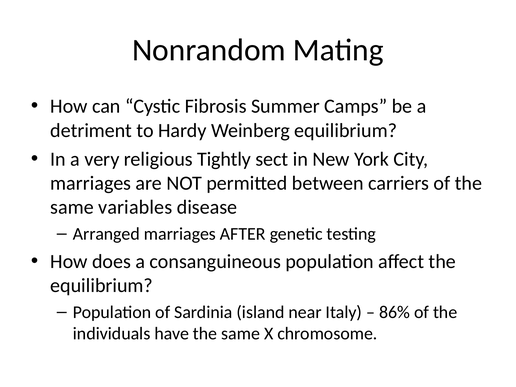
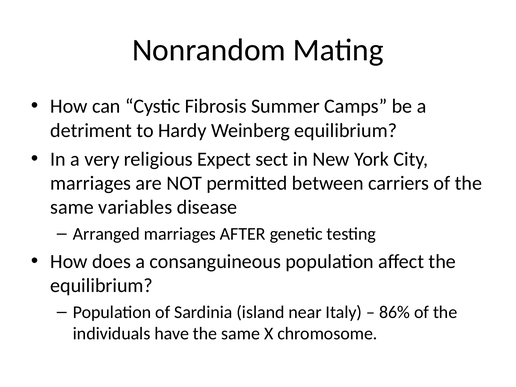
Tightly: Tightly -> Expect (224, 159)
